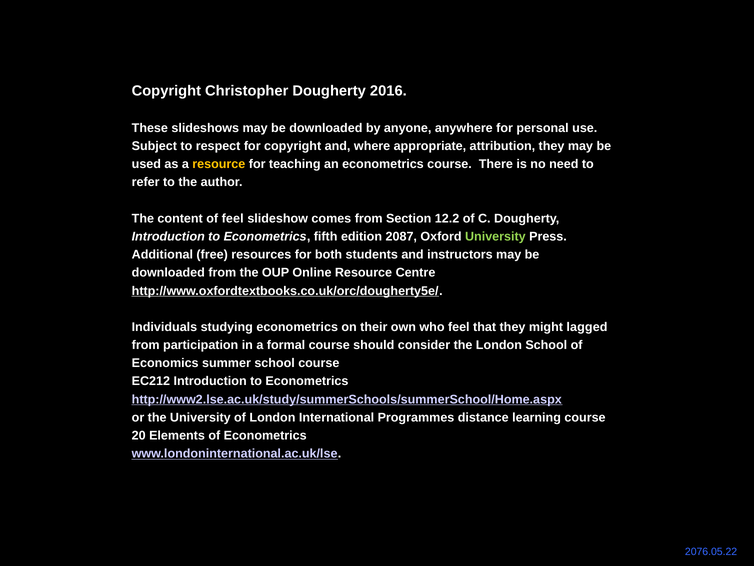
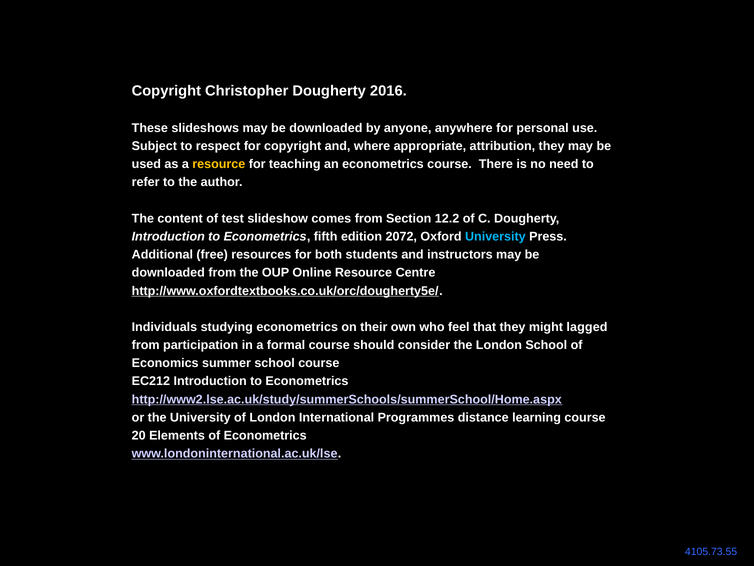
of feel: feel -> test (233, 218)
2087: 2087 -> 2072 (401, 236)
University colour: light green -> light blue (495, 236)
2076.05.22: 2076.05.22 -> 4105.73.55 (711, 551)
